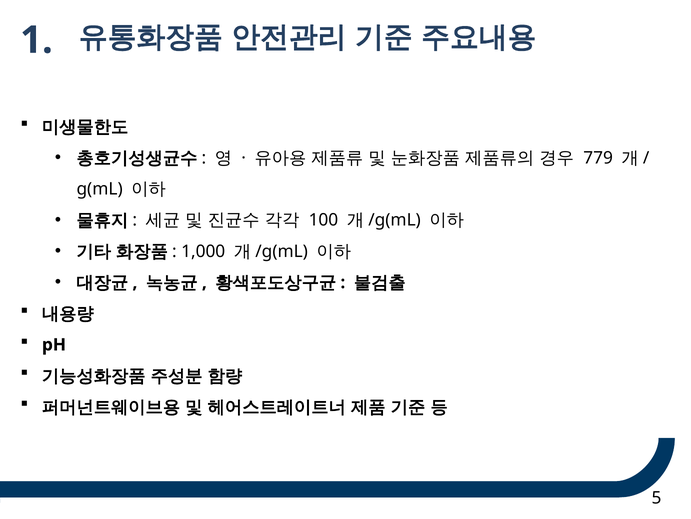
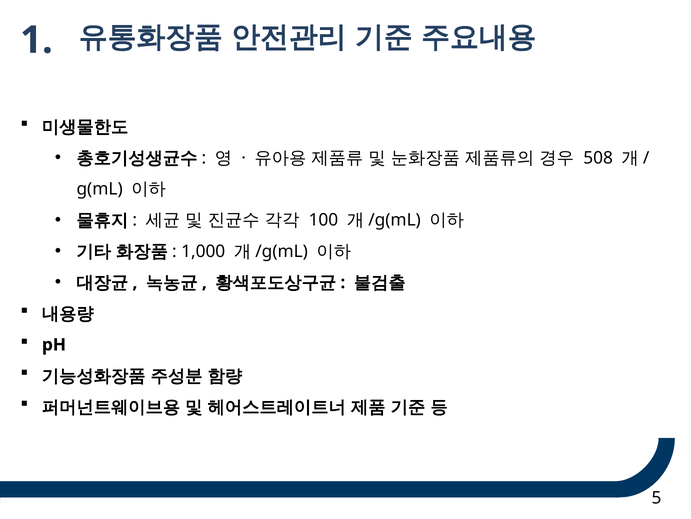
779: 779 -> 508 (598, 158)
